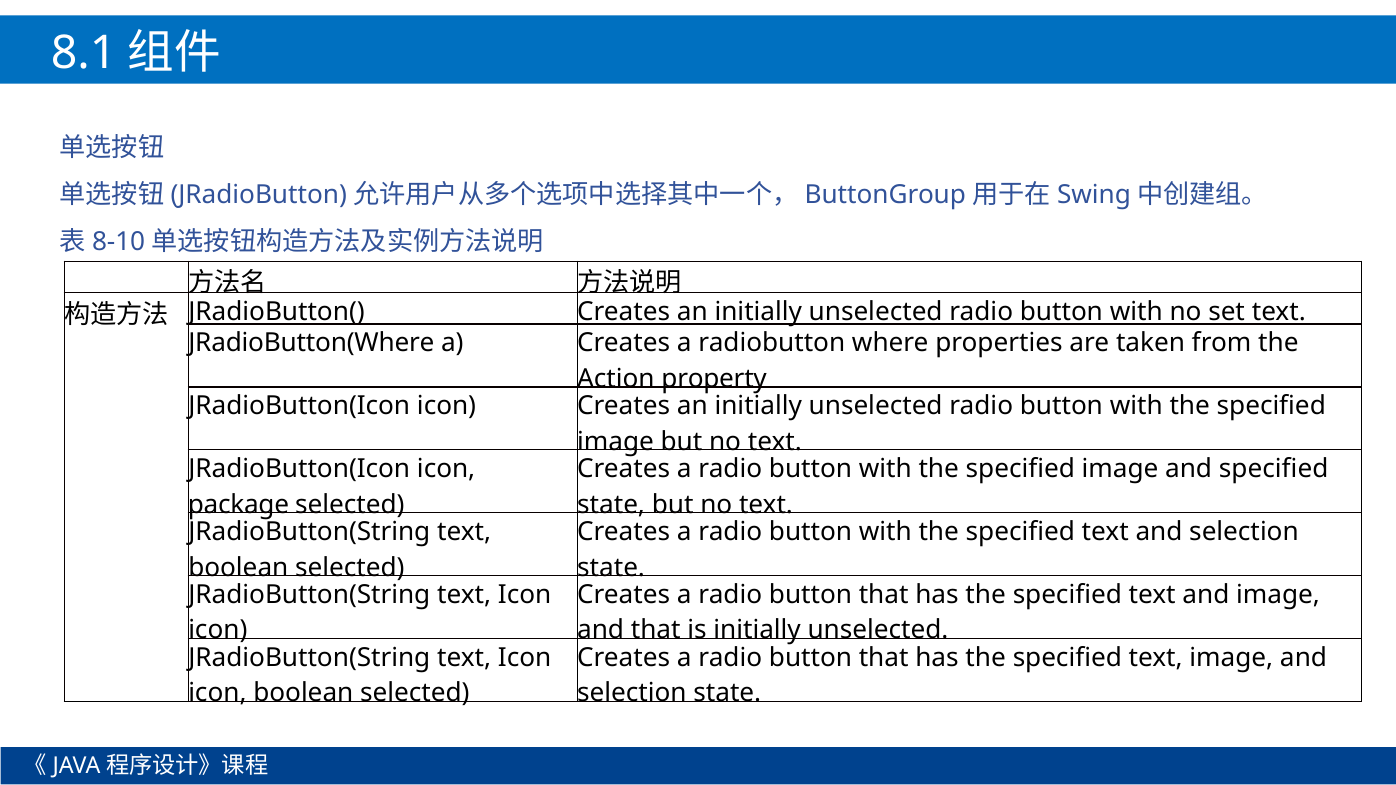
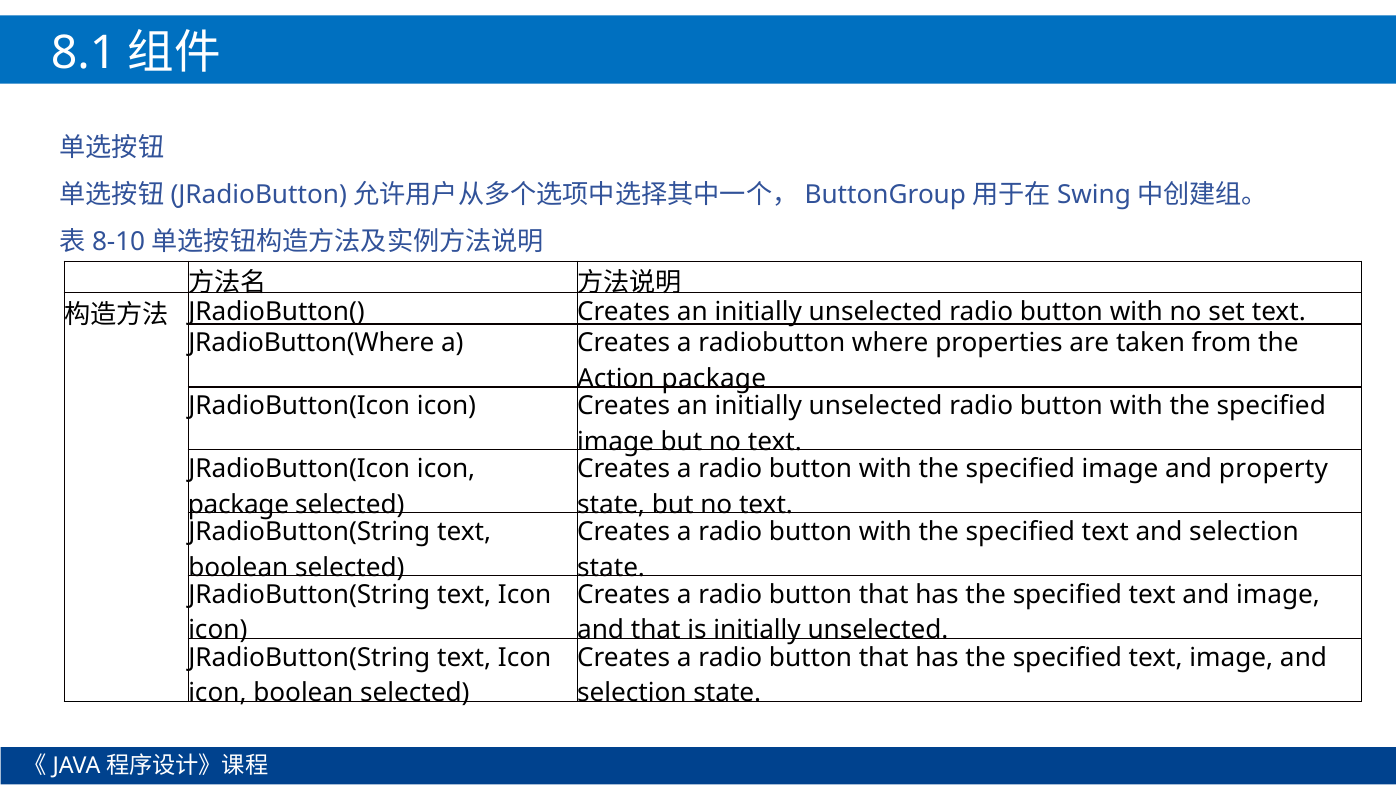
Action property: property -> package (714, 379)
and specified: specified -> property (1274, 469)
